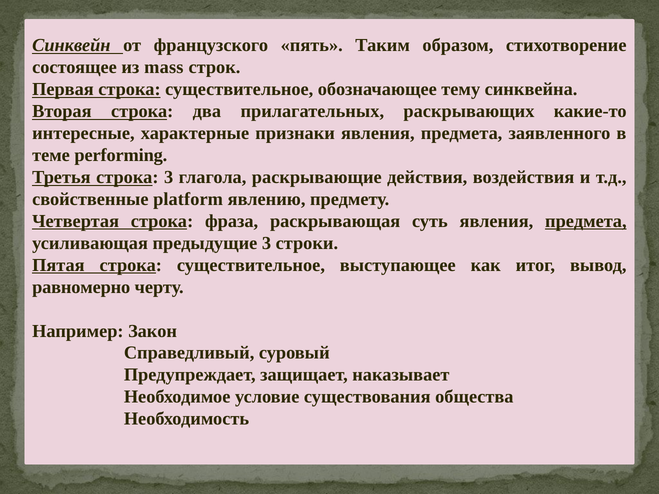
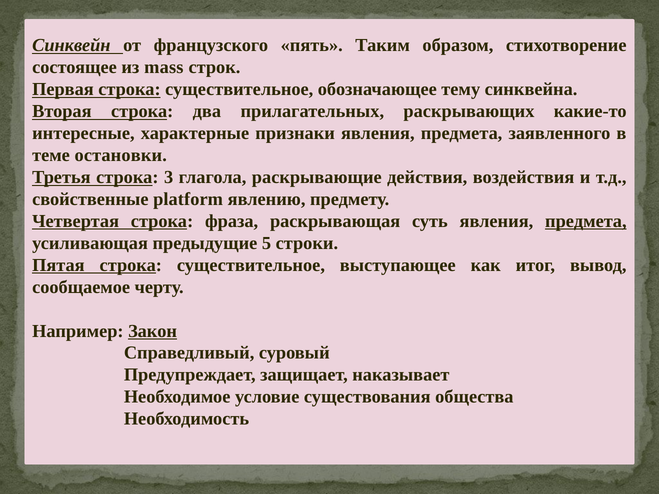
performing: performing -> остановки (121, 155)
предыдущие 3: 3 -> 5 (267, 243)
равномерно: равномерно -> сообщаемое (81, 287)
Закон underline: none -> present (153, 331)
